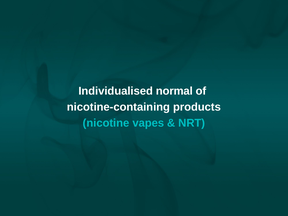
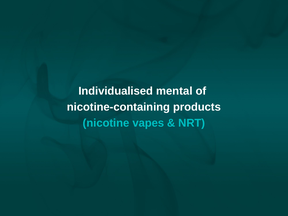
normal: normal -> mental (174, 91)
